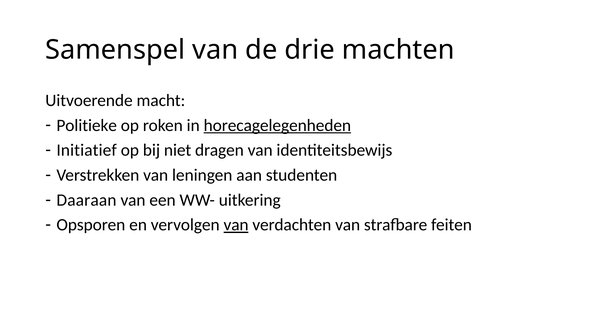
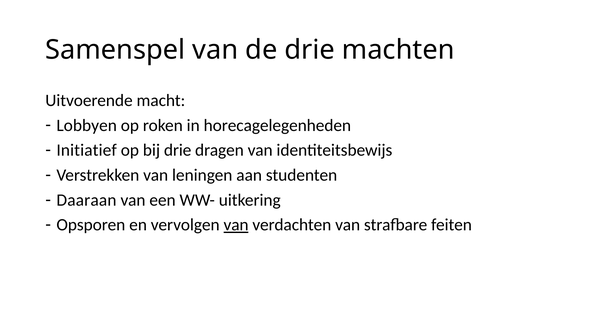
Politieke: Politieke -> Lobbyen (87, 125)
horecagelegenheden underline: present -> none (277, 125)
bij niet: niet -> drie (178, 150)
